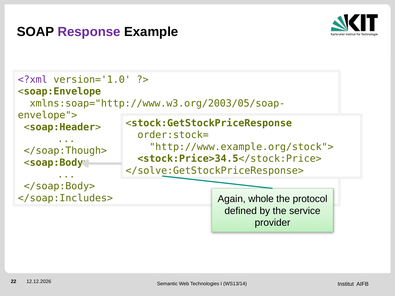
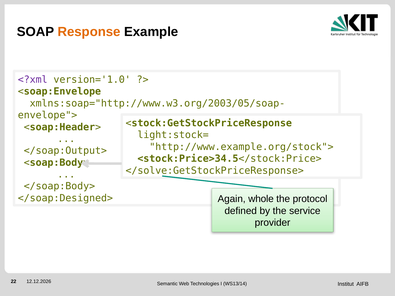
Response colour: purple -> orange (89, 32)
order:stock=: order:stock= -> light:stock= (173, 135)
</soap:Though>: </soap:Though> -> </soap:Output> (65, 151)
</soap:Includes>: </soap:Includes> -> </soap:Designed> (65, 198)
